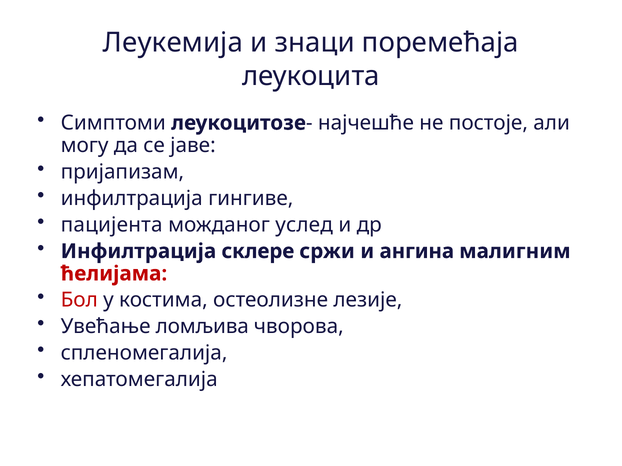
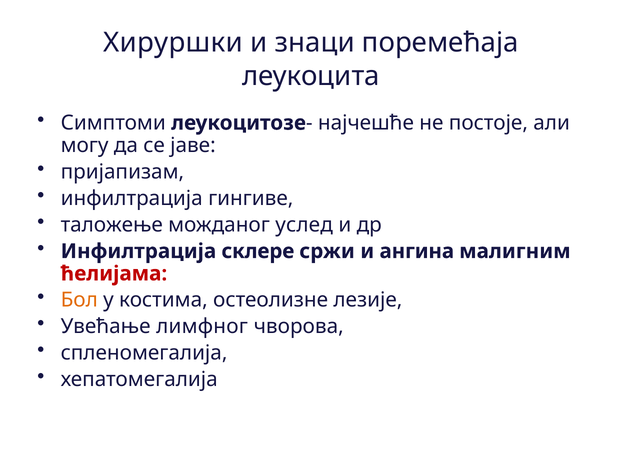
Леукемија: Леукемија -> Хируршки (173, 43)
пацијента: пацијента -> таложење (112, 225)
Бол colour: red -> orange (79, 300)
ломљива: ломљива -> лимфног (202, 327)
